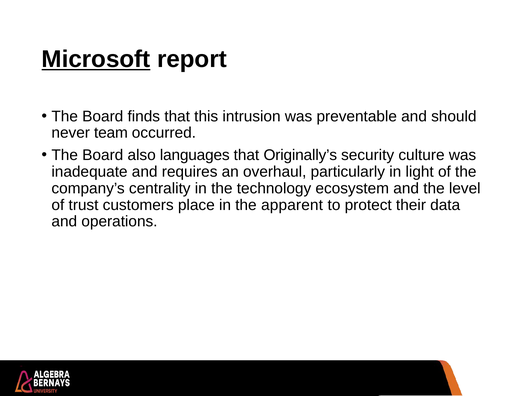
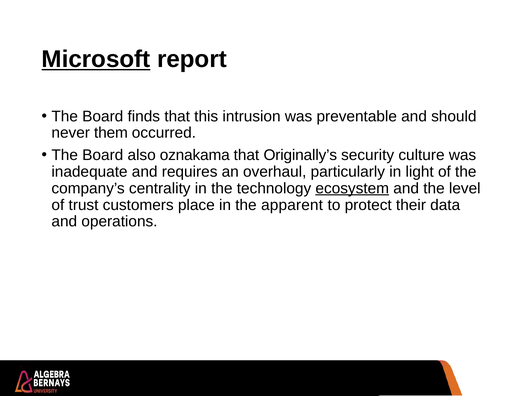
team: team -> them (111, 133)
languages: languages -> oznakama (195, 155)
ecosystem underline: none -> present (352, 188)
